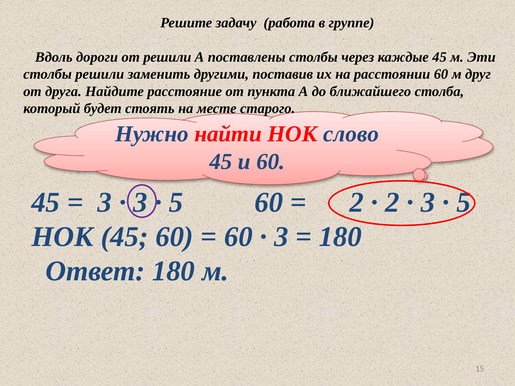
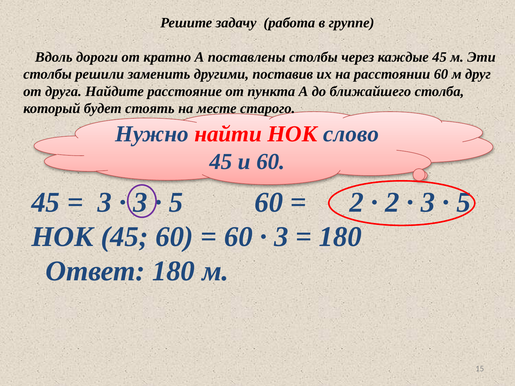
от решили: решили -> кратно (167, 57)
